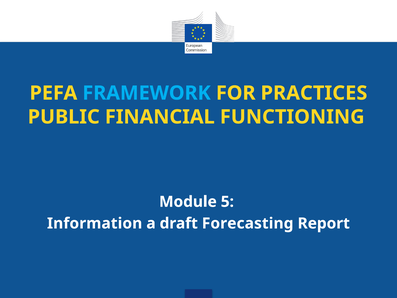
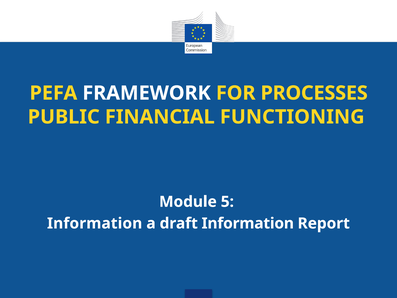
FRAMEWORK colour: light blue -> white (147, 93)
PRACTICES: PRACTICES -> PROCESSES (314, 93)
draft Forecasting: Forecasting -> Information (248, 223)
